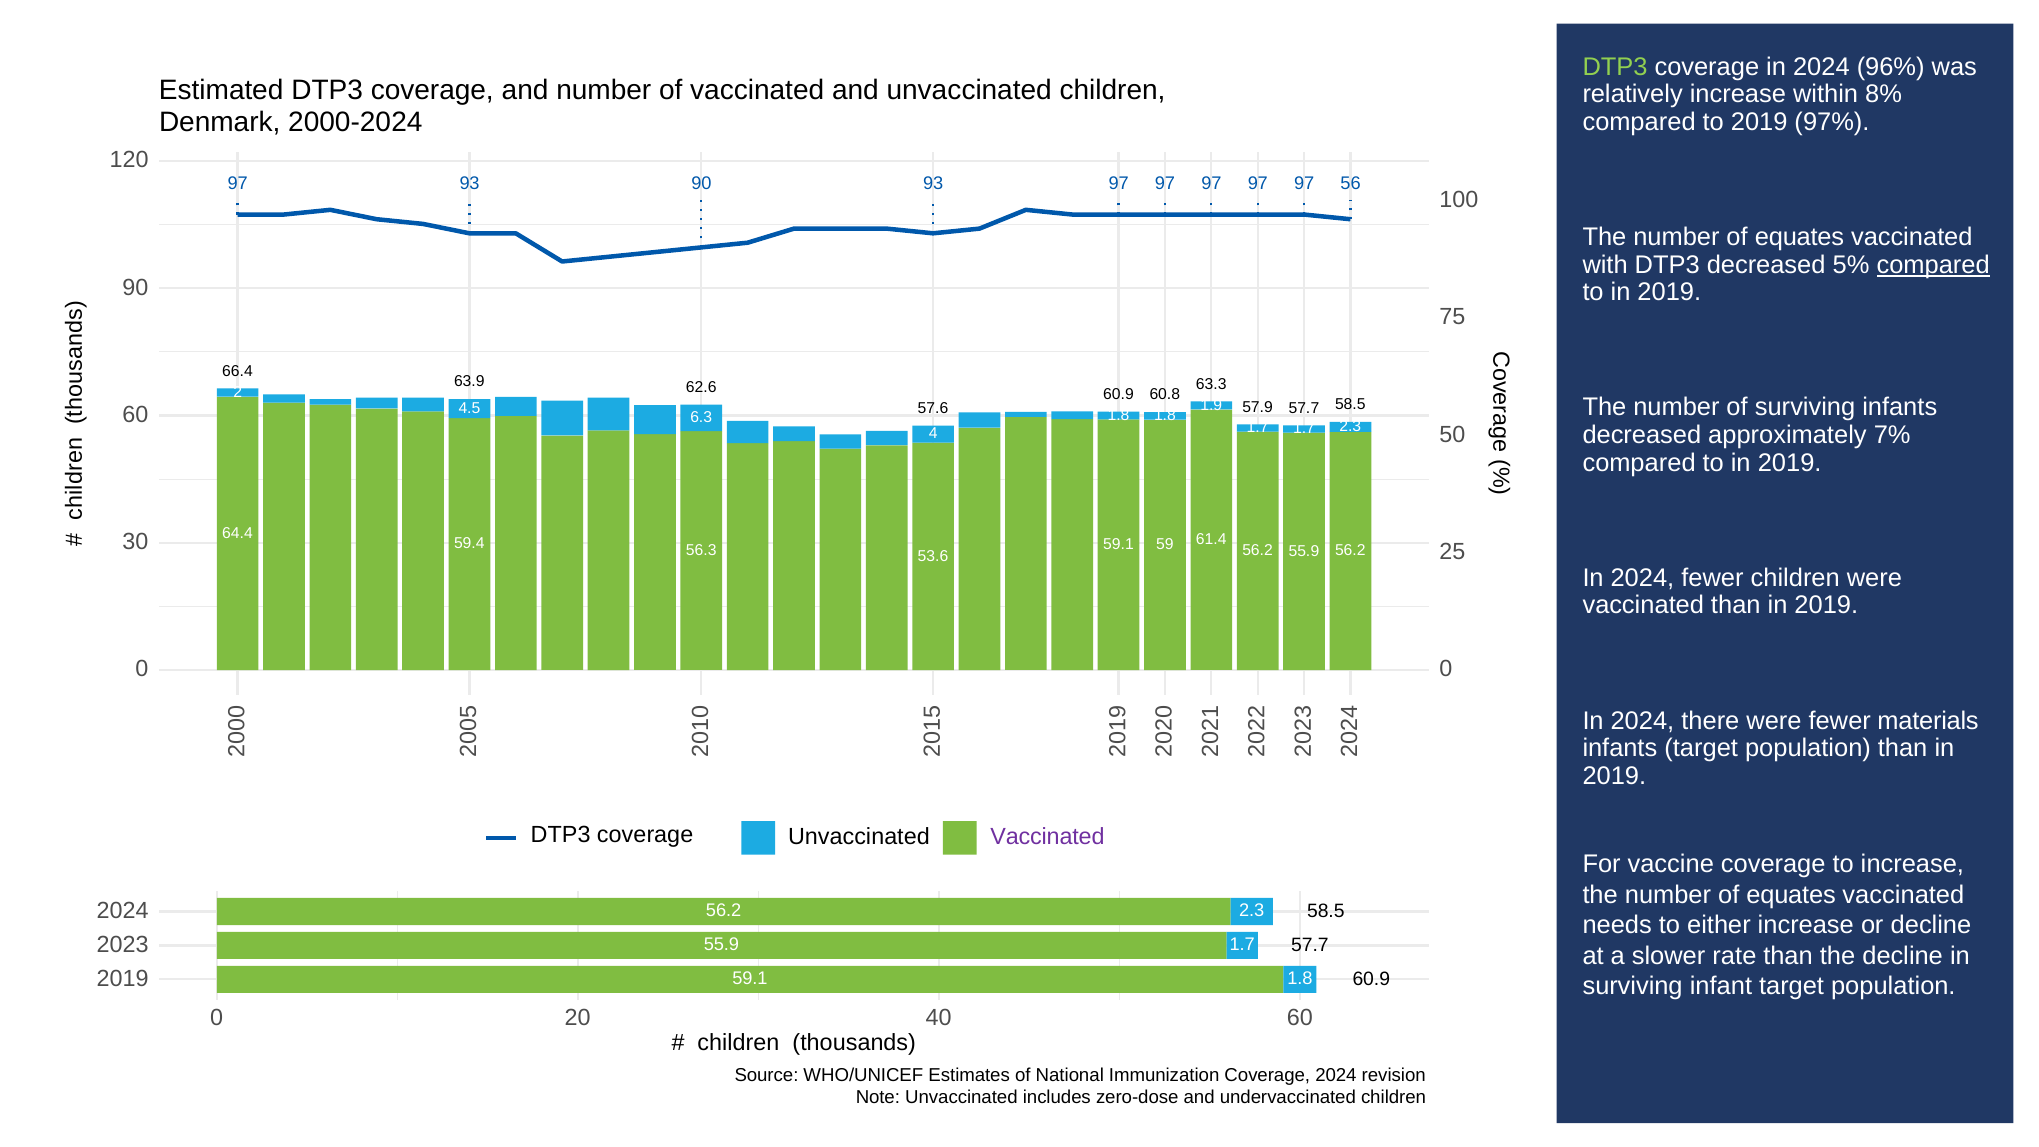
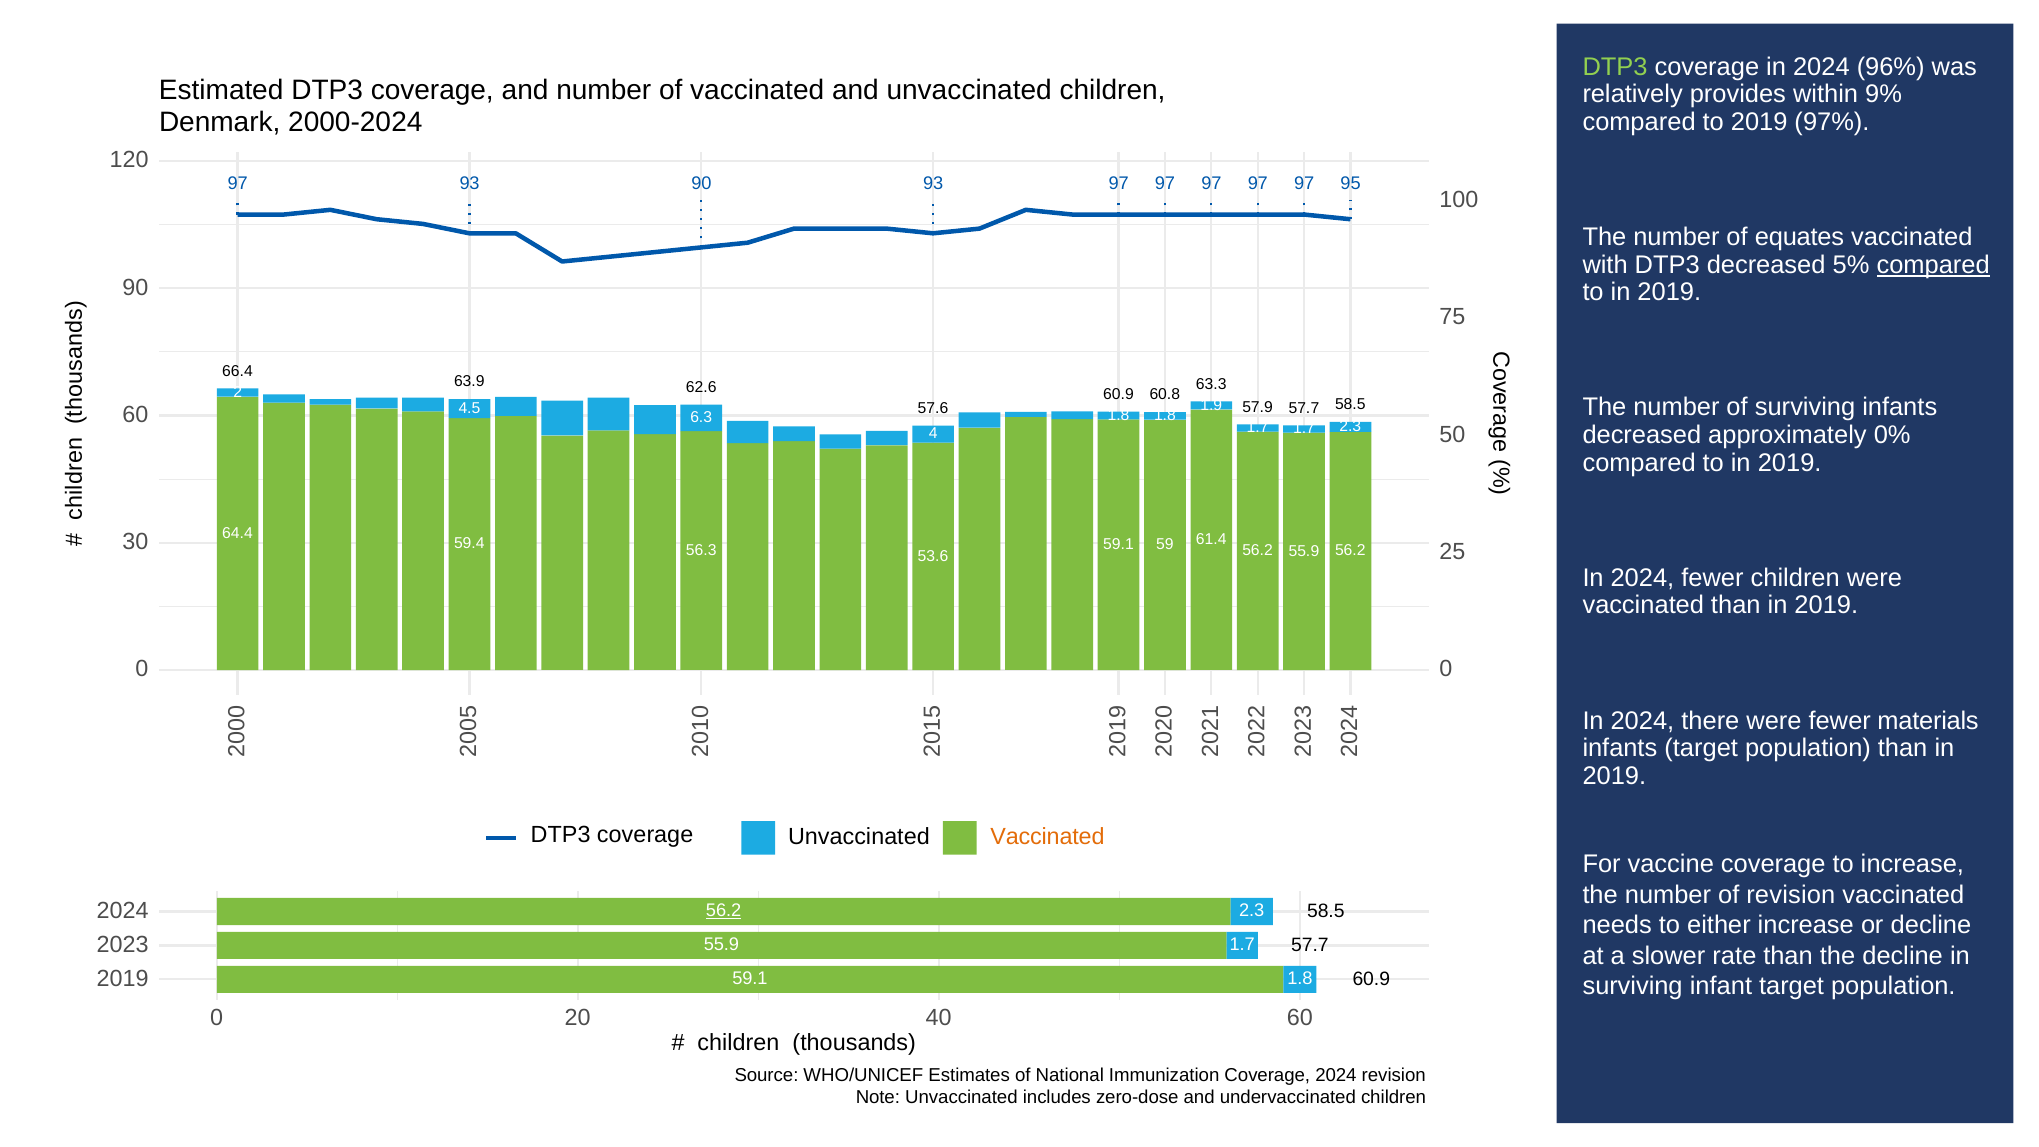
relatively increase: increase -> provides (1738, 95)
8%: 8% -> 9% (1884, 95)
56: 56 -> 95 (1351, 184)
7%: 7% -> 0% (1892, 435)
Vaccinated colour: purple -> orange (1047, 837)
equates: equates -> revision (1791, 895)
56.2 underline: none -> present (724, 911)
